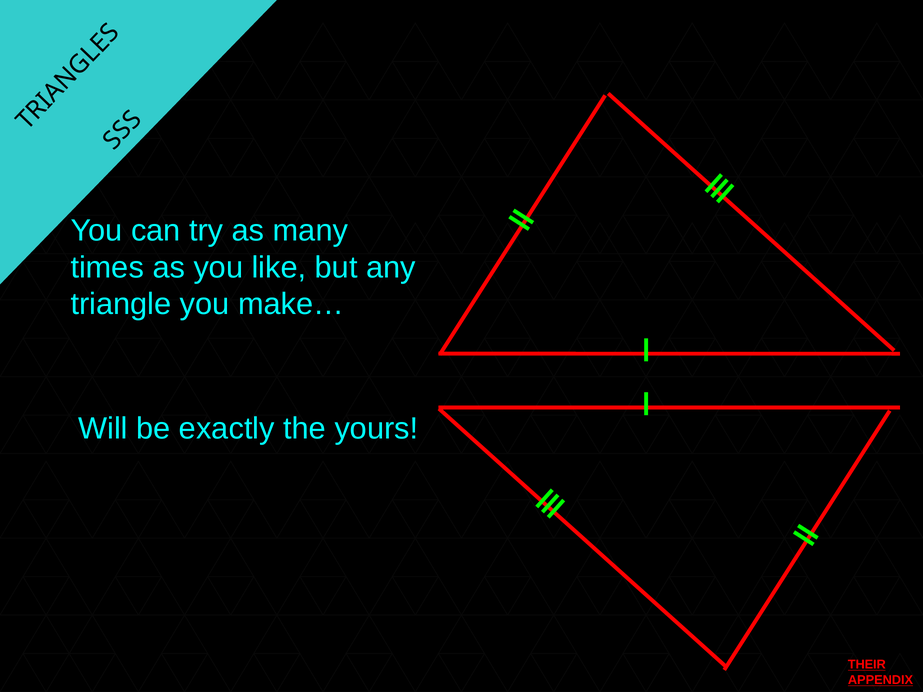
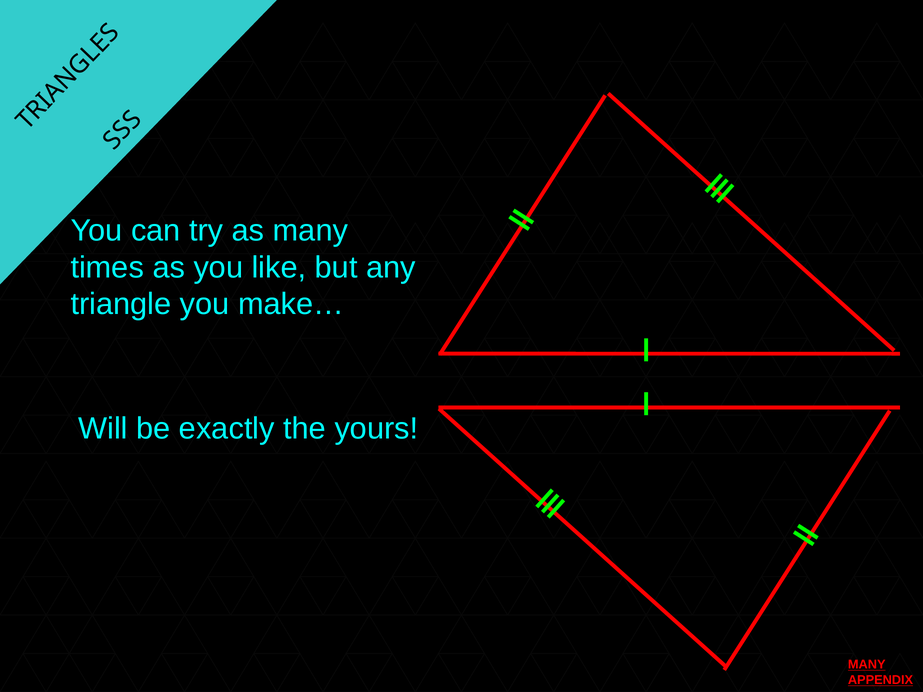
THEIR: THEIR -> MANY (867, 665)
